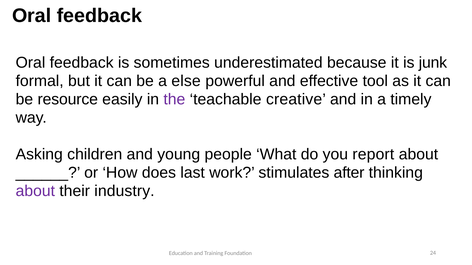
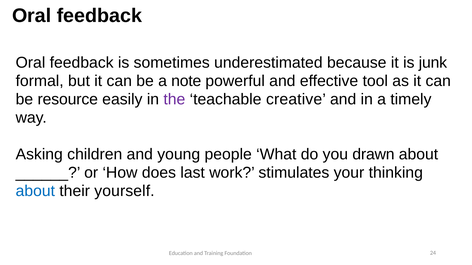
else: else -> note (186, 81)
report: report -> drawn (373, 154)
after: after -> your (349, 173)
about colour: purple -> blue (35, 191)
industry: industry -> yourself (124, 191)
